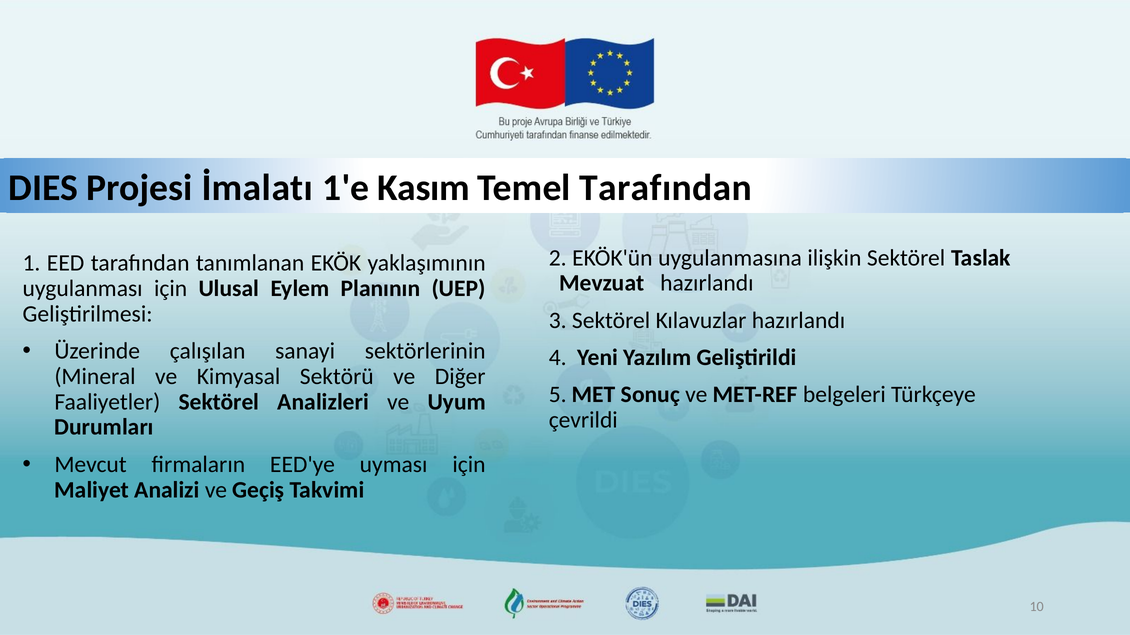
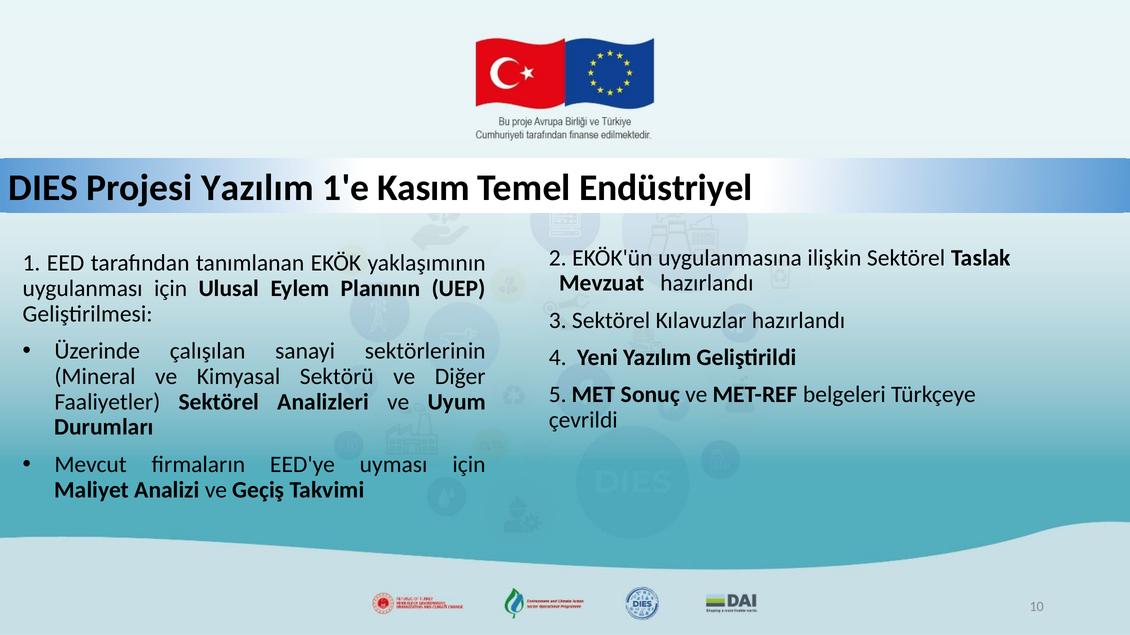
Projesi İmalatı: İmalatı -> Yazılım (257, 188)
Temel Tarafından: Tarafından -> Endüstriyel (666, 188)
